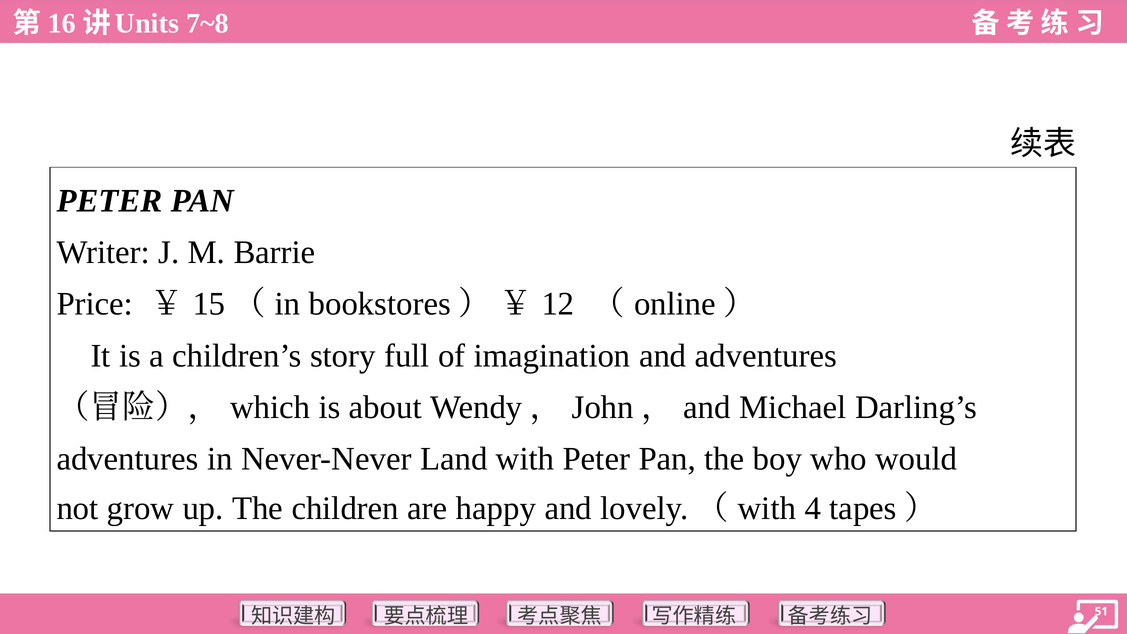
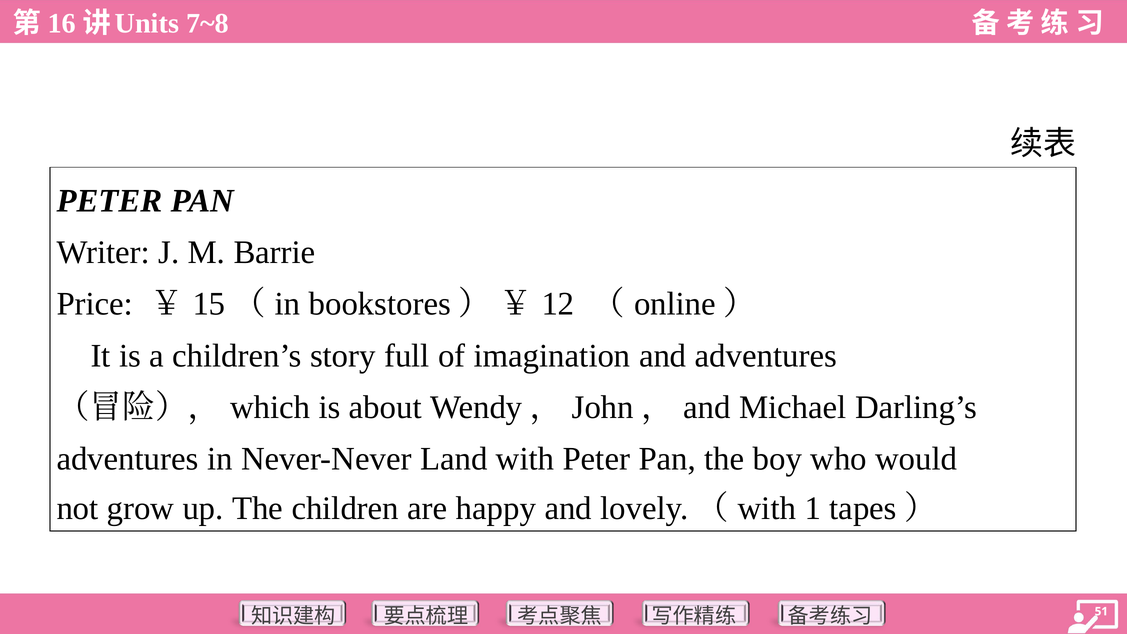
4: 4 -> 1 (813, 508)
